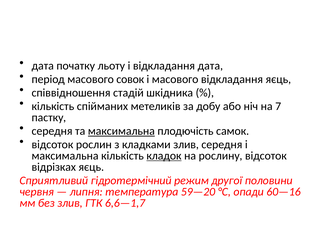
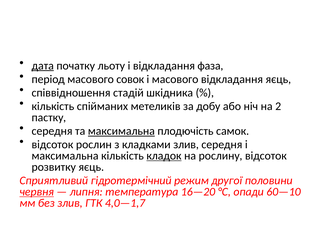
дата underline: none -> present (43, 66)
відкладання дата: дата -> фаза (210, 66)
7: 7 -> 2 (278, 106)
відрізках: відрізках -> розвитку (54, 167)
червня underline: none -> present (37, 192)
59—20: 59—20 -> 16—20 (198, 192)
60—16: 60—16 -> 60—10 (284, 192)
6,6—1,7: 6,6—1,7 -> 4,0—1,7 (125, 203)
